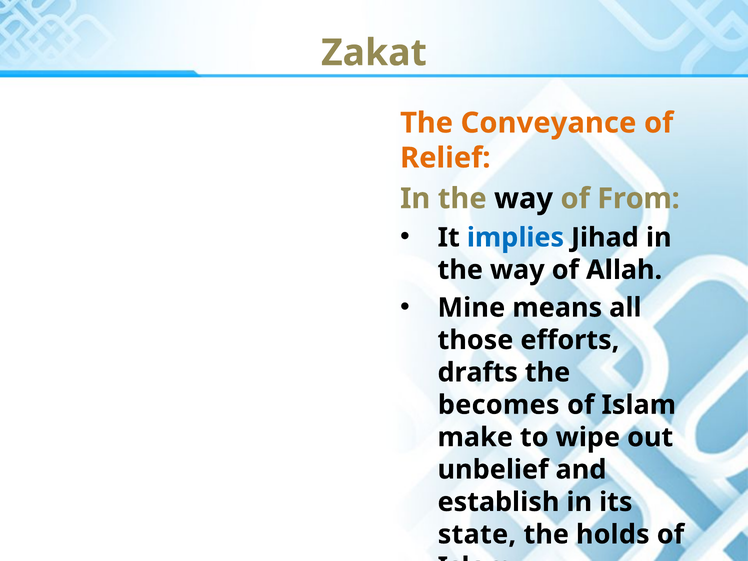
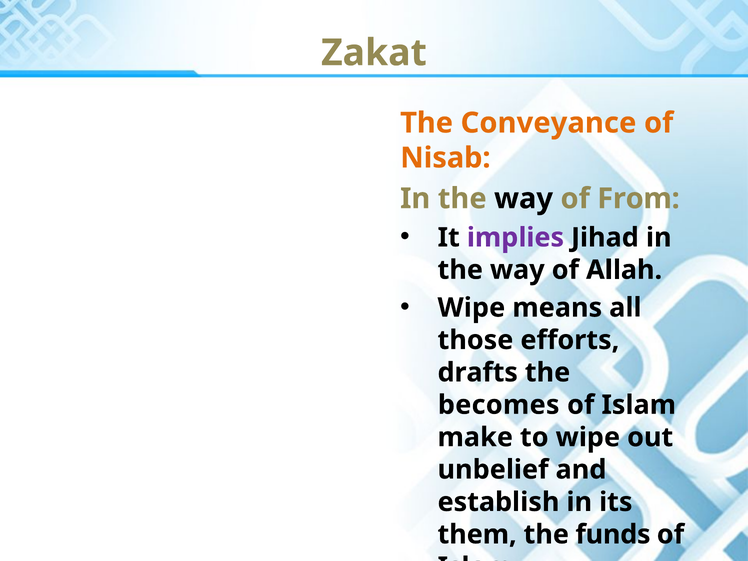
Relief: Relief -> Nisab (445, 158)
implies colour: blue -> purple (515, 238)
Mine: Mine -> Wipe (471, 308)
state: state -> them (477, 534)
holds: holds -> funds (613, 534)
